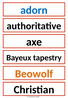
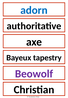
Beowolf colour: orange -> purple (34, 74)
